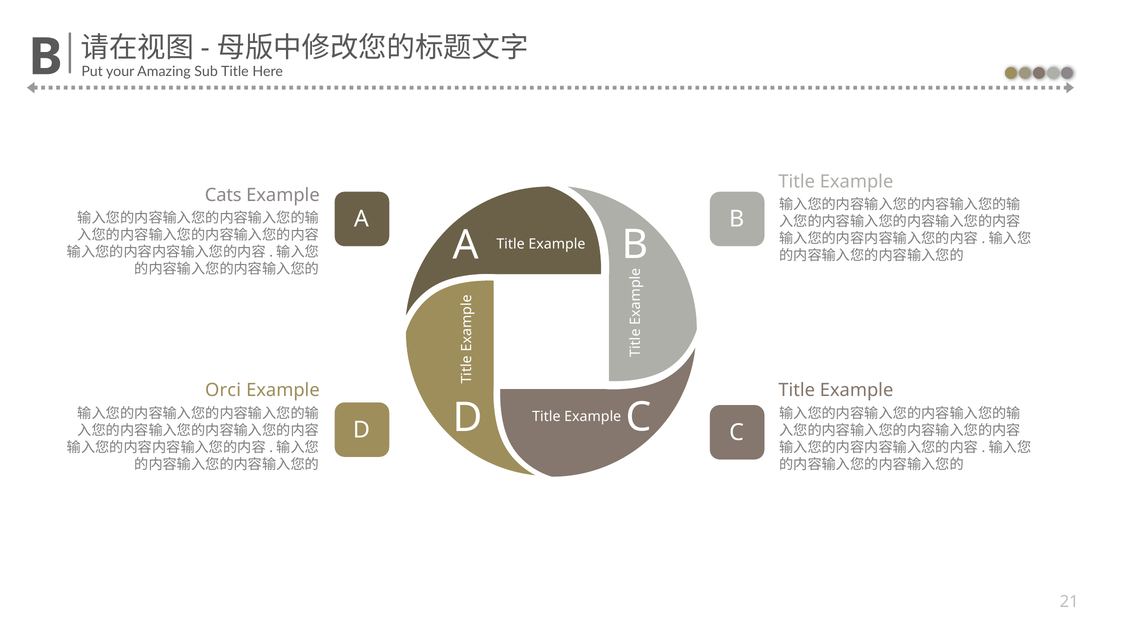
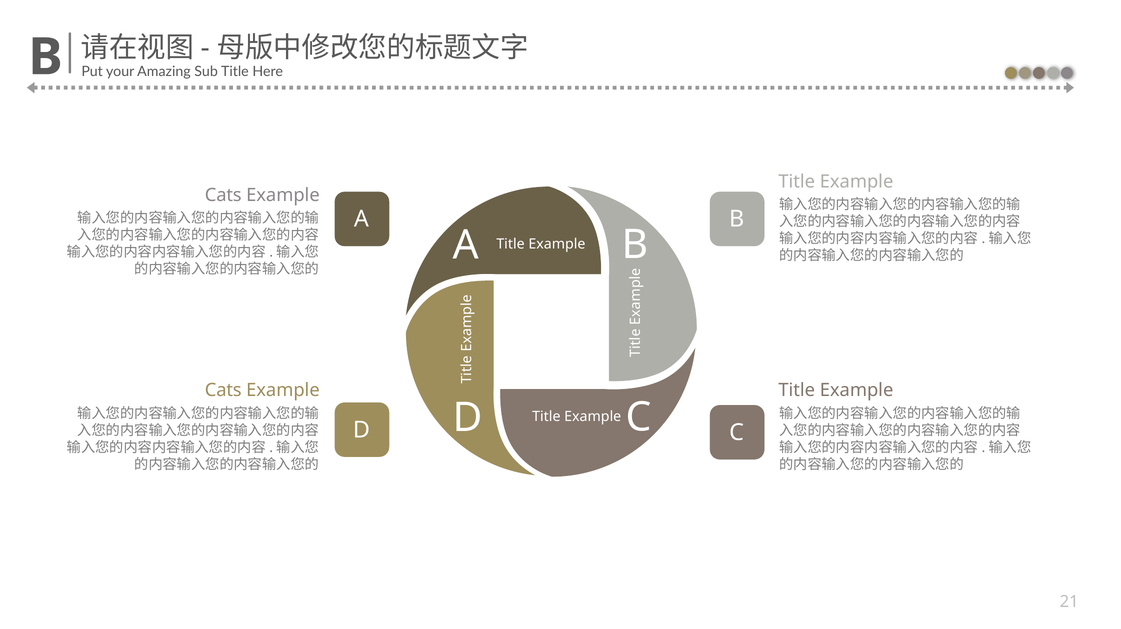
Orci: Orci -> Cats (223, 390)
